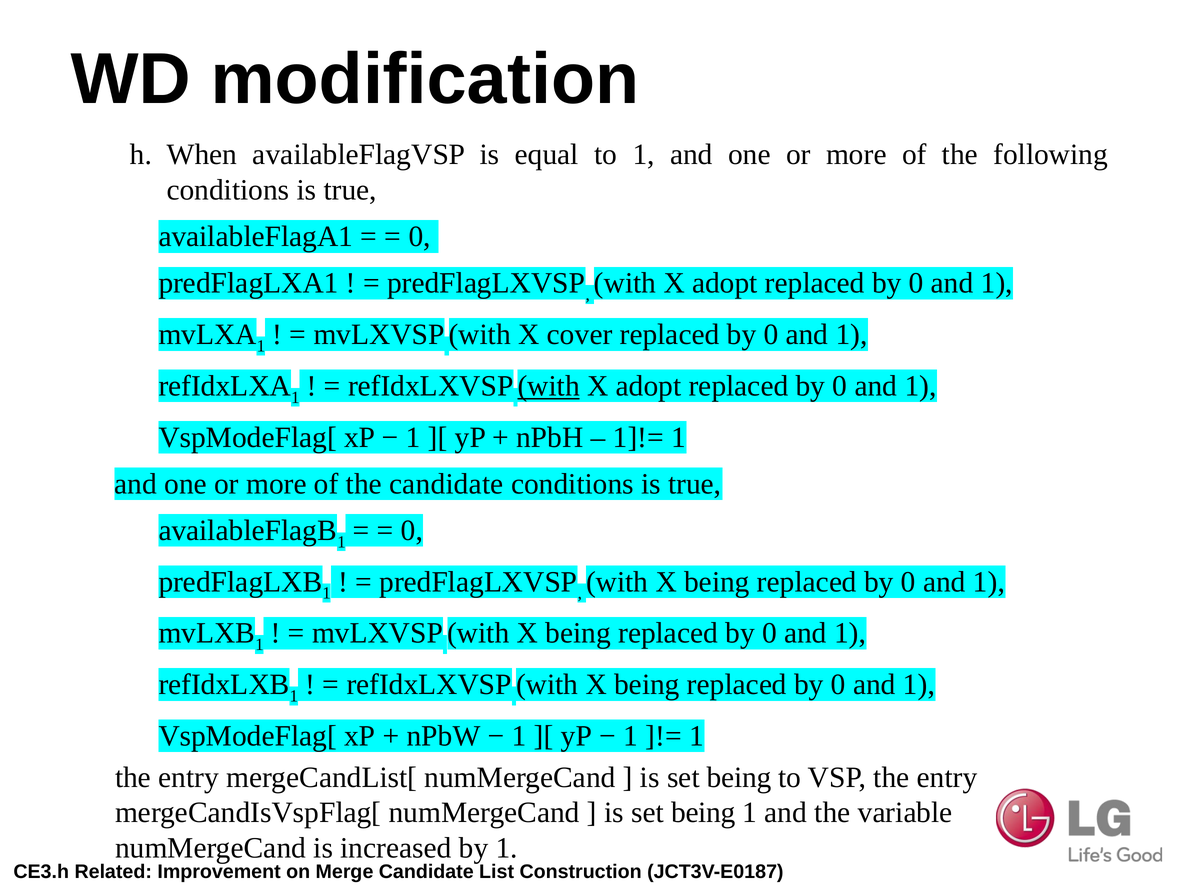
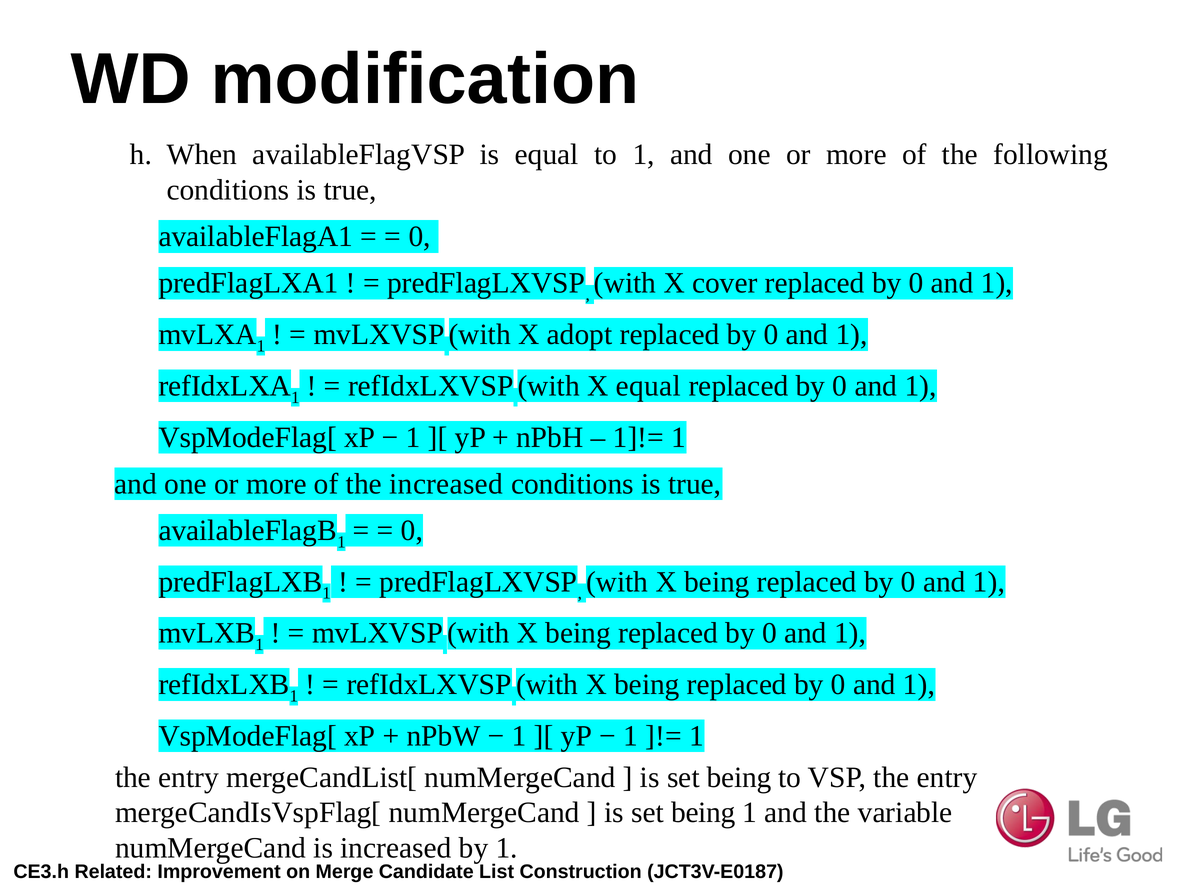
adopt: adopt -> cover (725, 283)
cover: cover -> adopt (580, 335)
with underline: present -> none (549, 386)
adopt: adopt -> equal (648, 386)
the candidate: candidate -> increased (446, 484)
